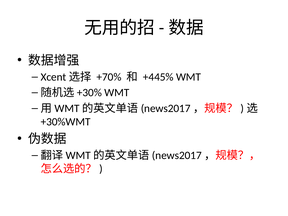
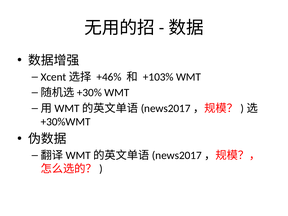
+70%: +70% -> +46% (109, 77)
+445%: +445% -> +103% (158, 77)
